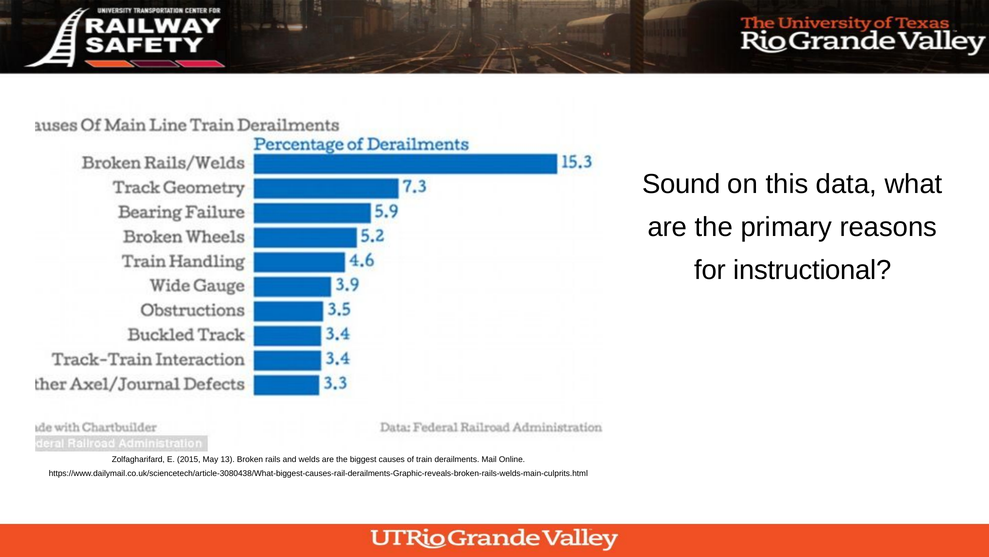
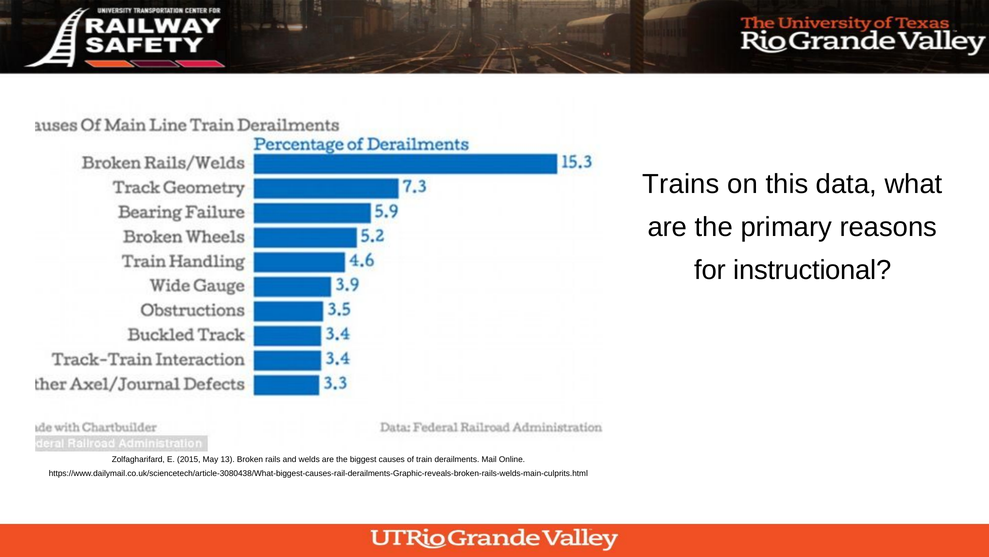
Sound: Sound -> Trains (681, 184)
